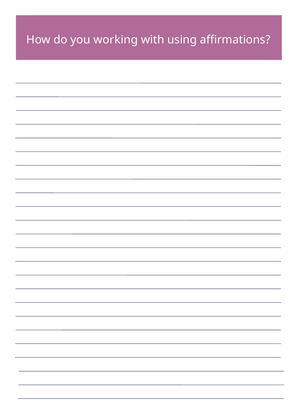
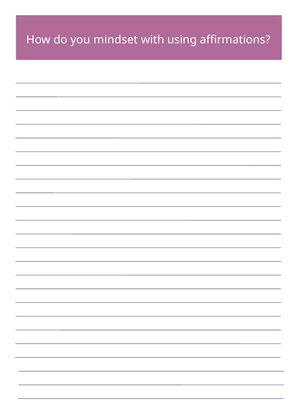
working: working -> mindset (116, 40)
